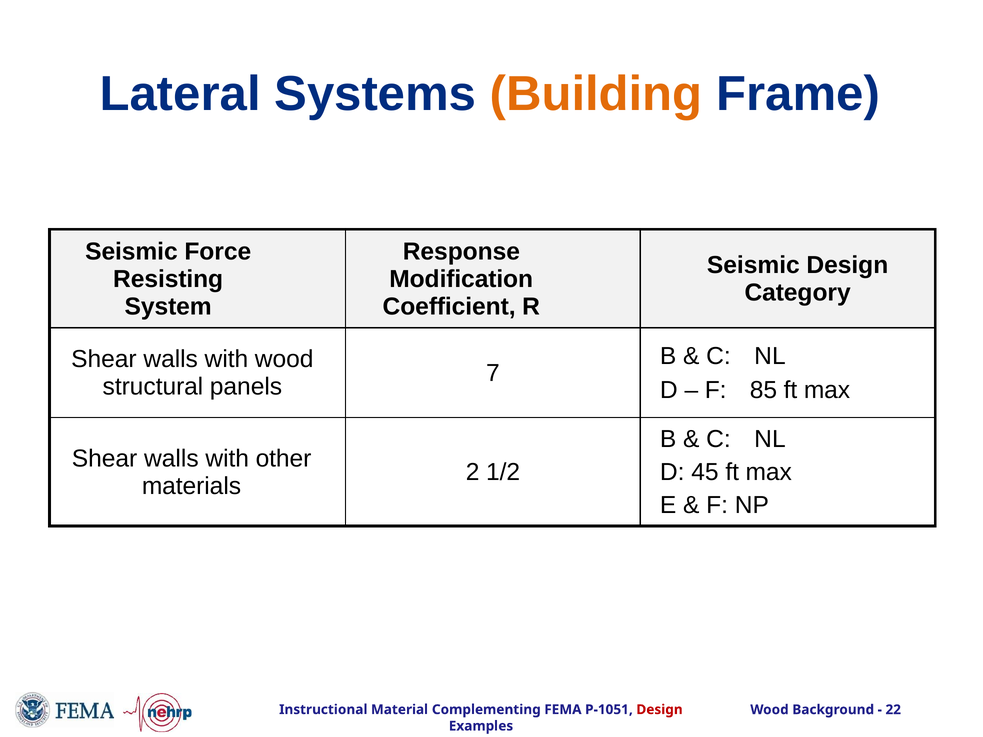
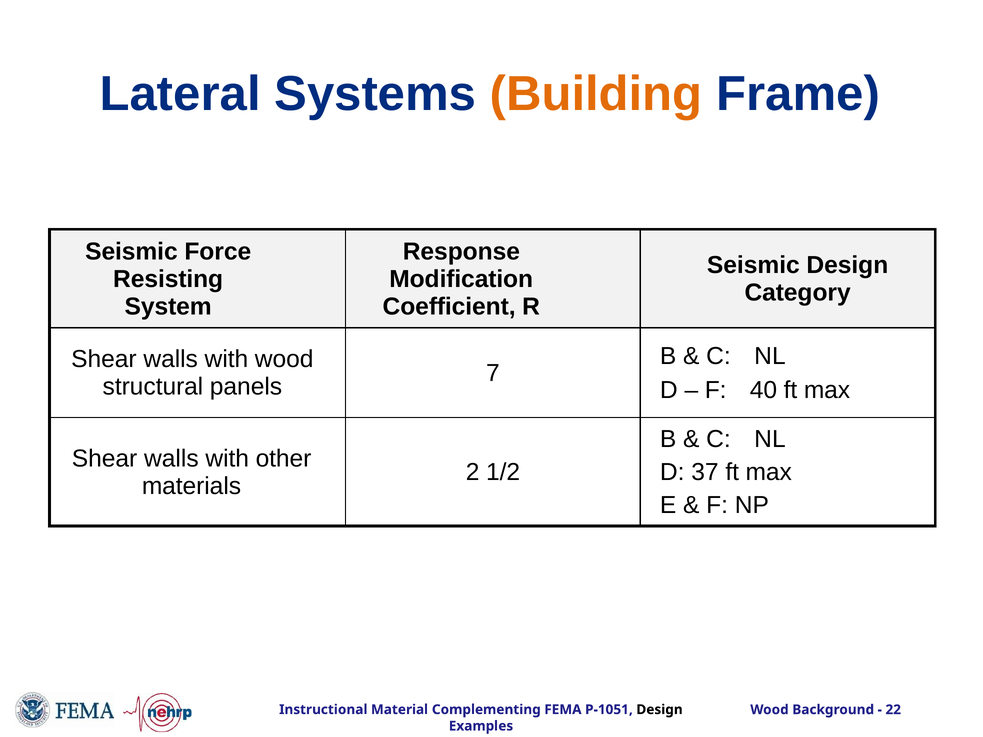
85: 85 -> 40 (763, 390)
45: 45 -> 37 (705, 472)
Design colour: red -> black (660, 710)
